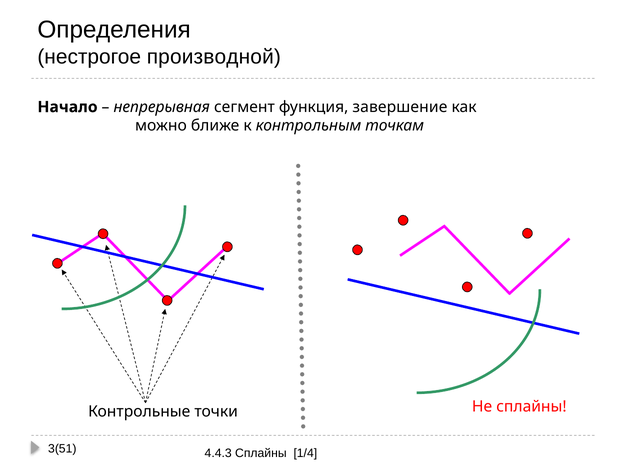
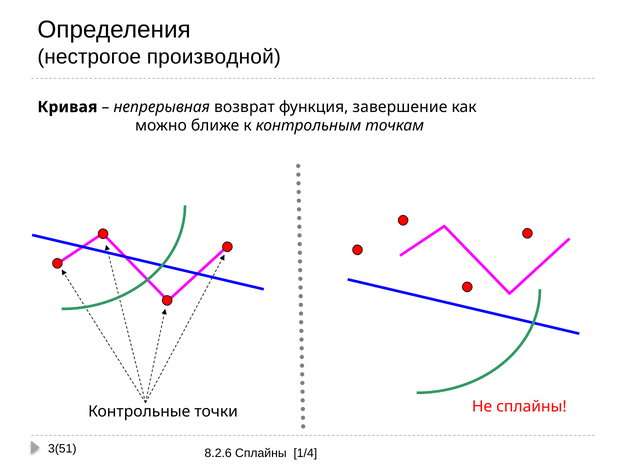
Начало: Начало -> Кривая (67, 107)
сегмент: сегмент -> возврат (244, 107)
4.4.3: 4.4.3 -> 8.2.6 (218, 453)
